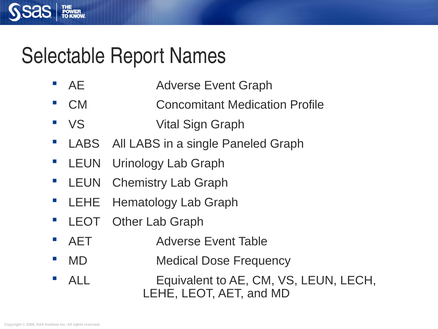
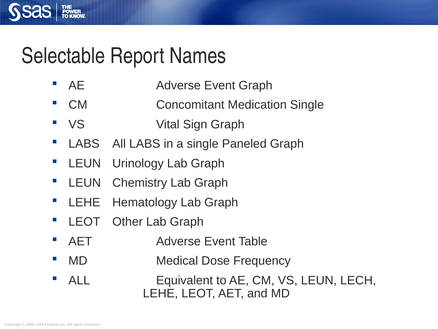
Medication Profile: Profile -> Single (307, 105)
